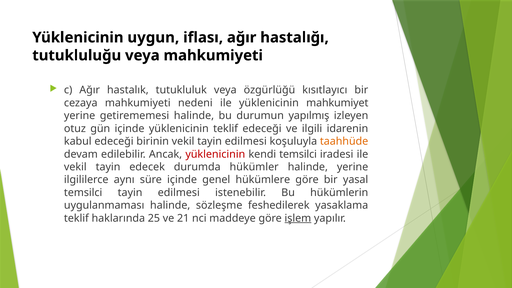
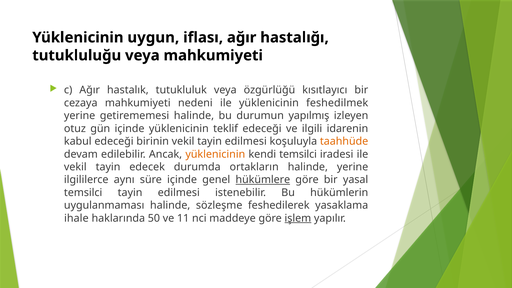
mahkumiyet: mahkumiyet -> feshedilmek (337, 103)
yüklenicinin colour: red -> orange (215, 154)
hükümler: hükümler -> ortakların (254, 167)
hükümlere underline: none -> present (263, 180)
teklif: teklif -> ihale (76, 218)
25: 25 -> 50 (154, 218)
21: 21 -> 11 (183, 218)
